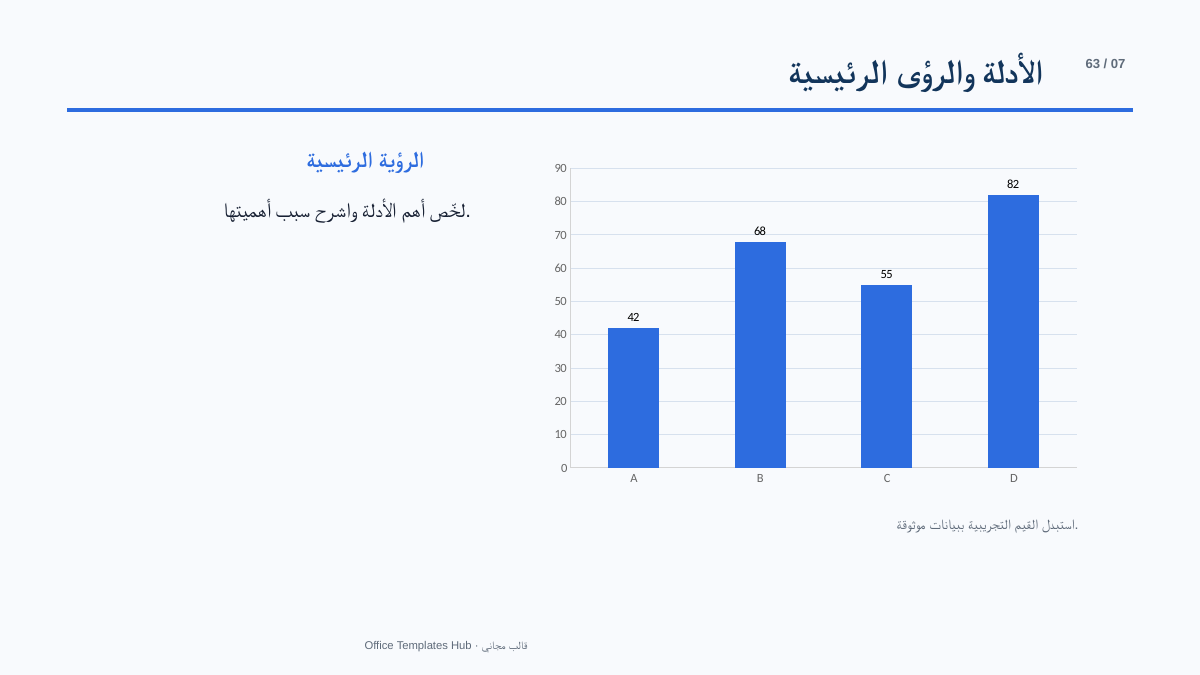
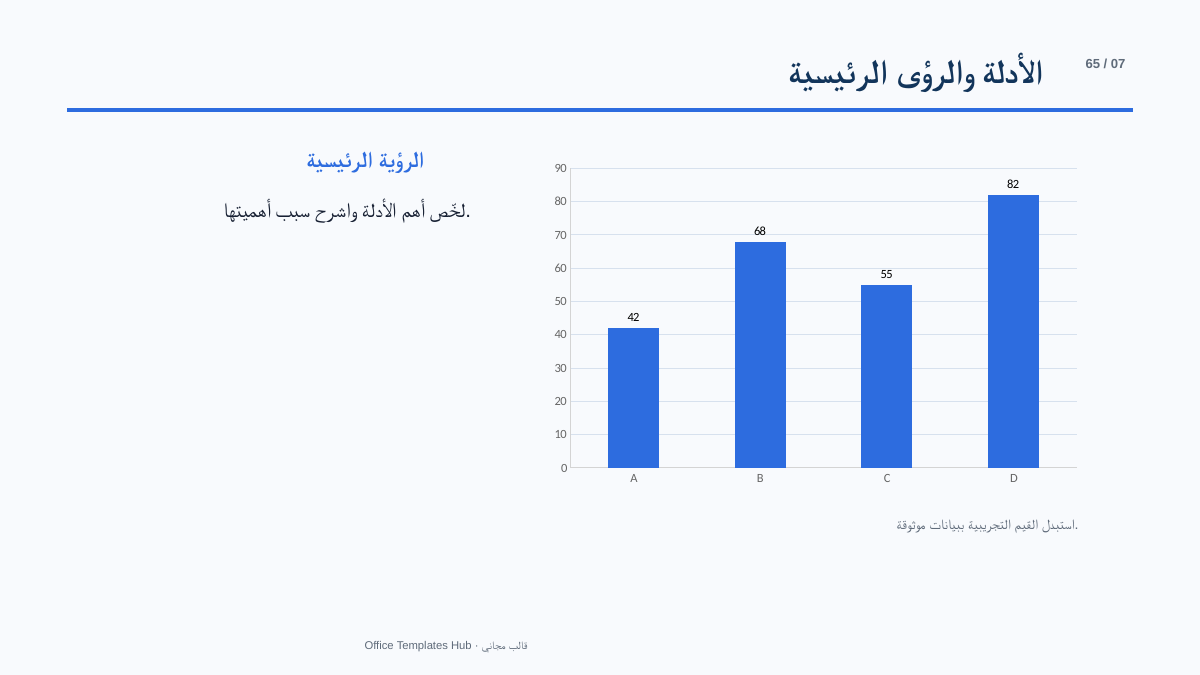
63: 63 -> 65 (1093, 64)
